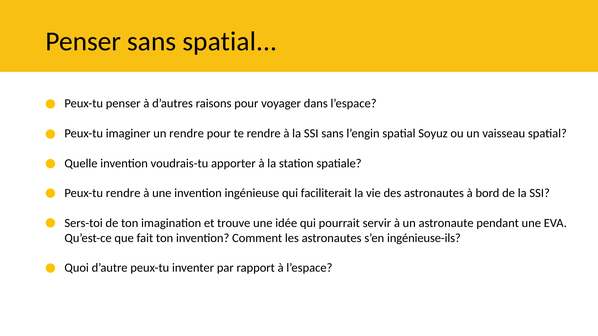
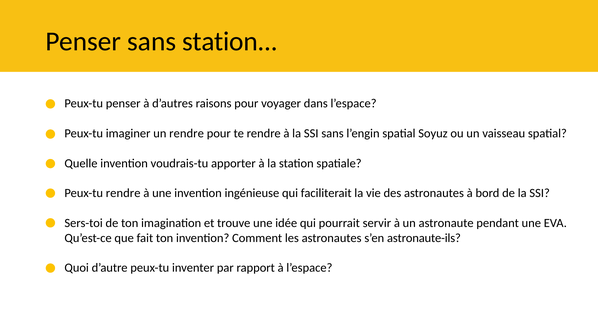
sans spatial: spatial -> station (230, 42)
ingénieuse-ils: ingénieuse-ils -> astronaute-ils (424, 238)
